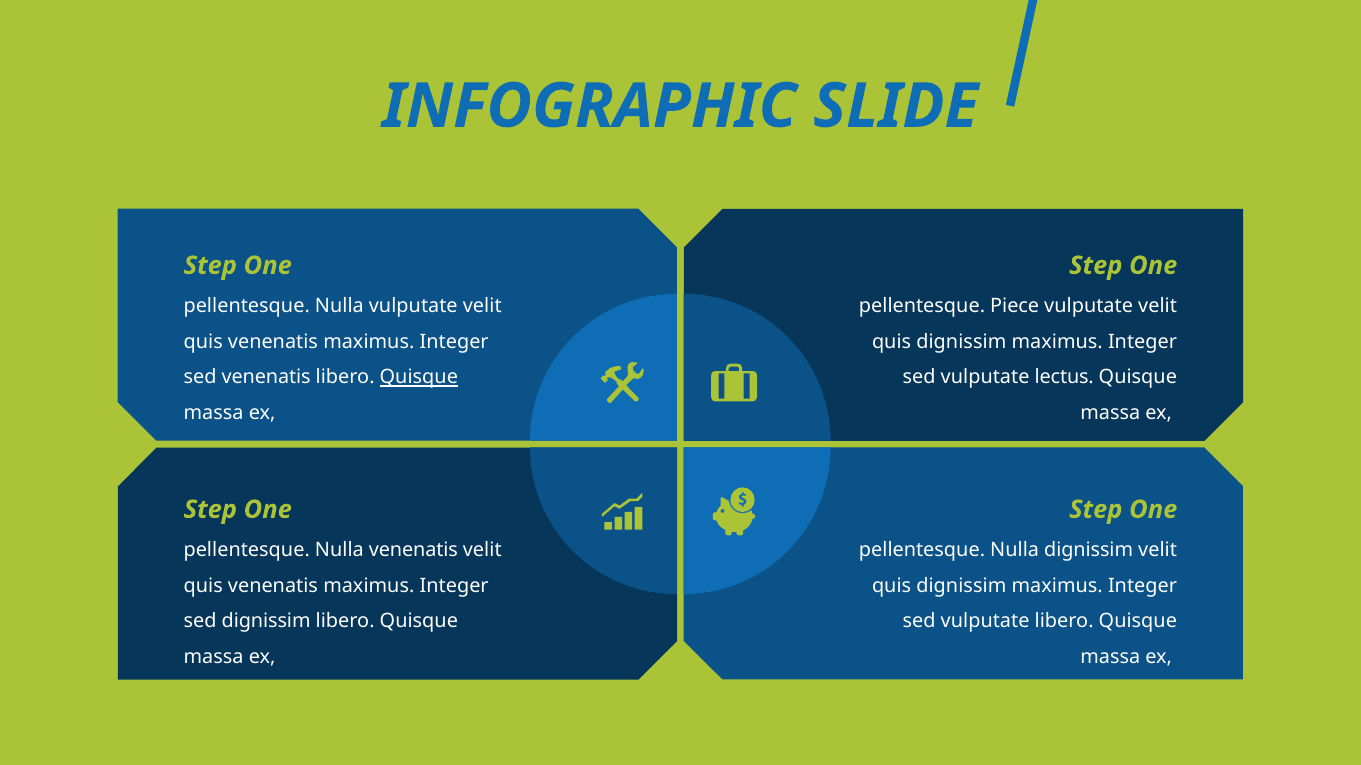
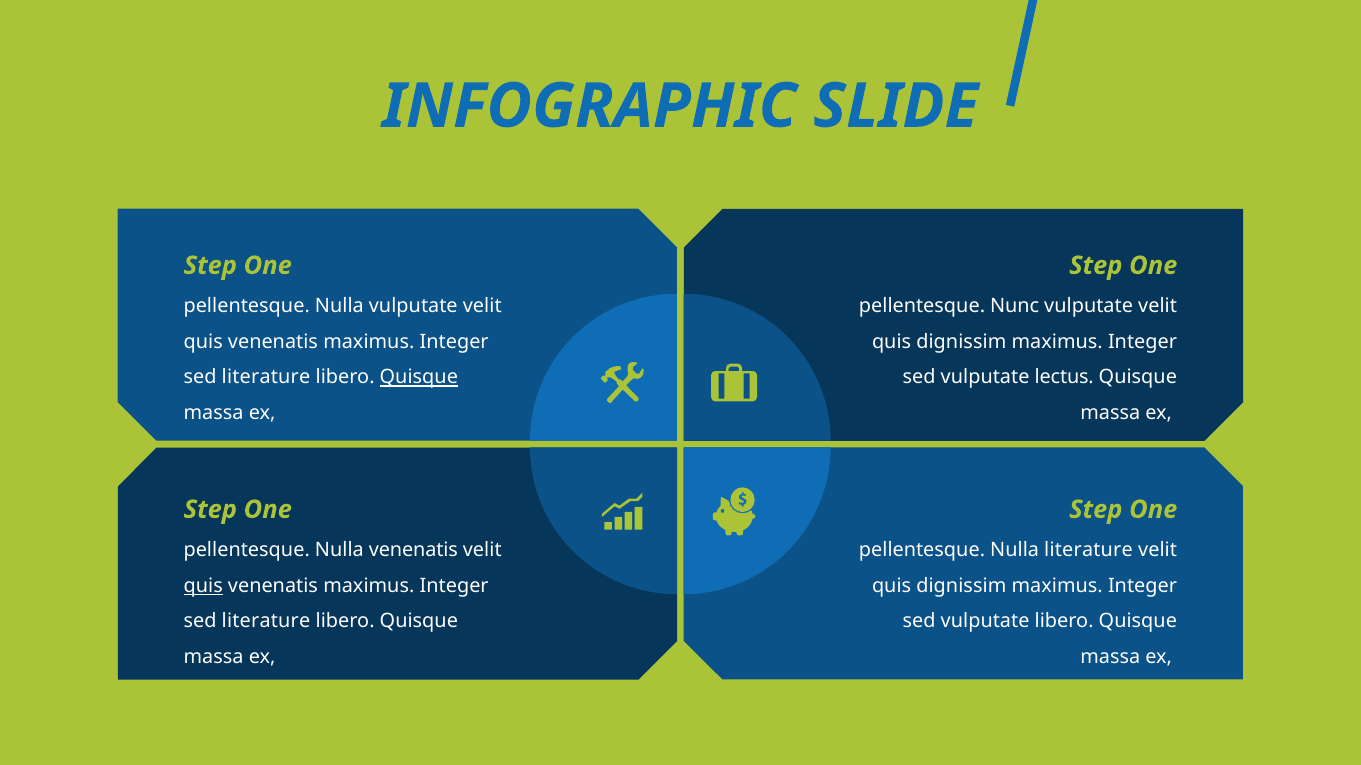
Piece: Piece -> Nunc (1015, 306)
venenatis: venenatis -> literature (266, 378)
Nulla dignissim: dignissim -> literature (1089, 550)
quis underline: none -> present (203, 586)
dignissim: dignissim -> literature (266, 622)
